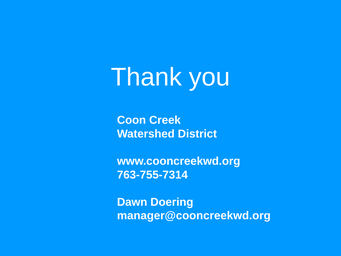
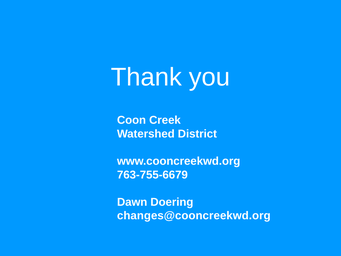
763-755-7314: 763-755-7314 -> 763-755-6679 (152, 175)
manager@cooncreekwd.org: manager@cooncreekwd.org -> changes@cooncreekwd.org (194, 215)
